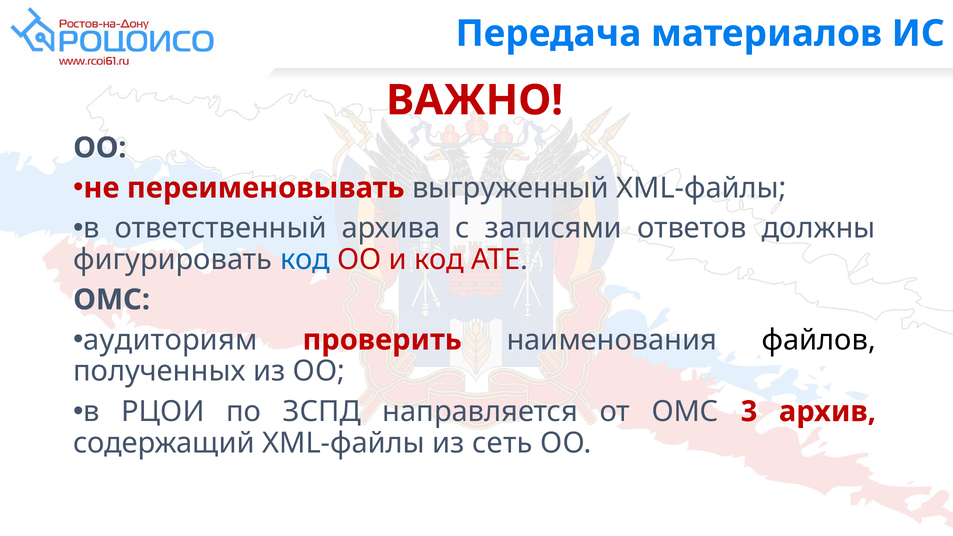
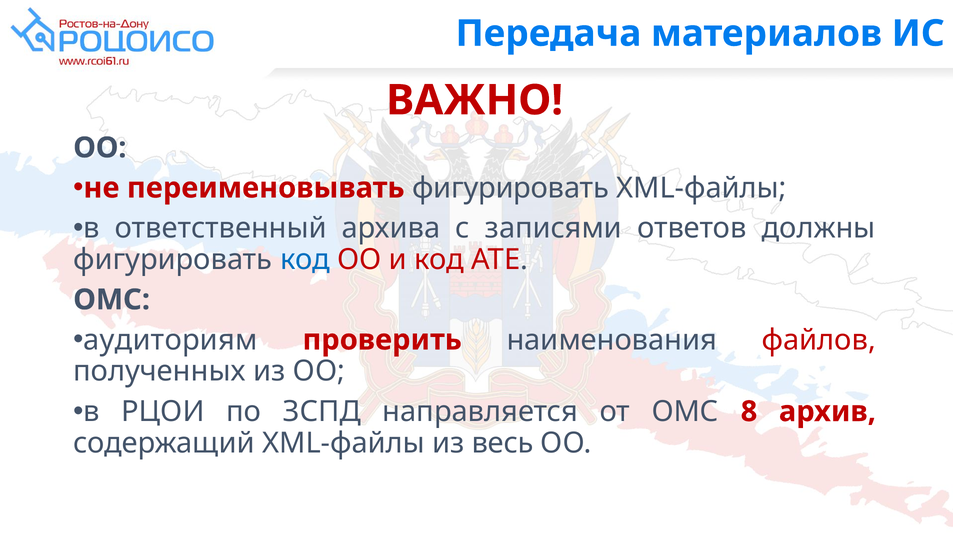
переименовывать выгруженный: выгруженный -> фигурировать (511, 188)
файлов colour: black -> red (819, 340)
3: 3 -> 8 (749, 412)
сеть: сеть -> весь (503, 443)
